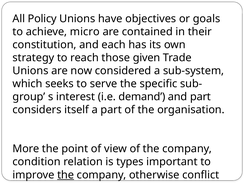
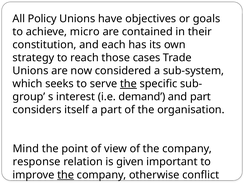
given: given -> cases (147, 58)
the underline: none -> present (128, 84)
More: More -> Mind (26, 149)
condition: condition -> response (37, 162)
types: types -> given (130, 162)
